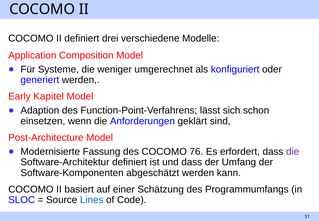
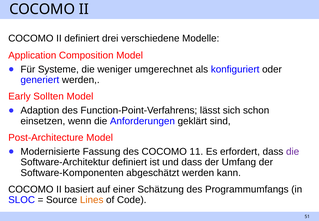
Kapitel: Kapitel -> Sollten (49, 96)
76: 76 -> 11 (196, 151)
Lines colour: blue -> orange (92, 200)
